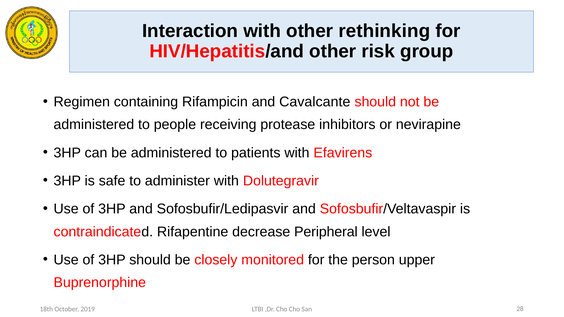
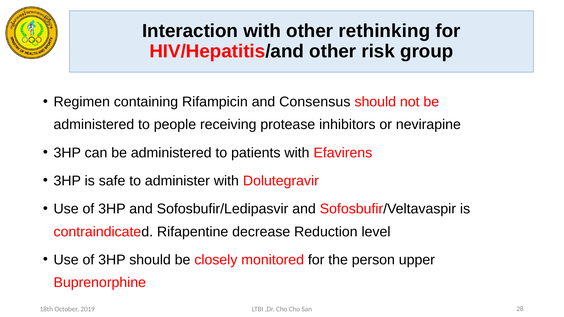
Cavalcante: Cavalcante -> Consensus (315, 102)
Peripheral: Peripheral -> Reduction (326, 232)
